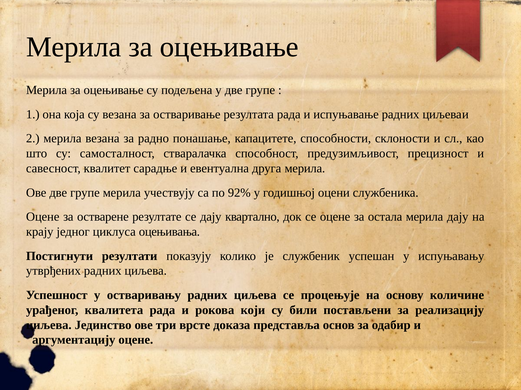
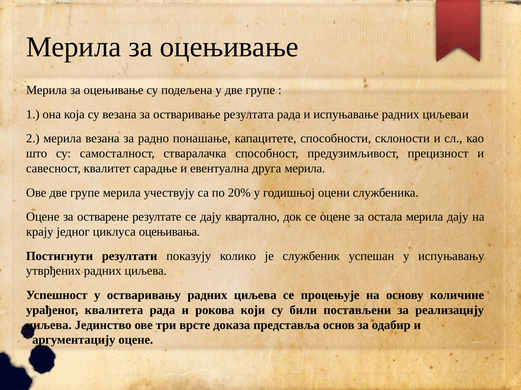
92%: 92% -> 20% (239, 193)
